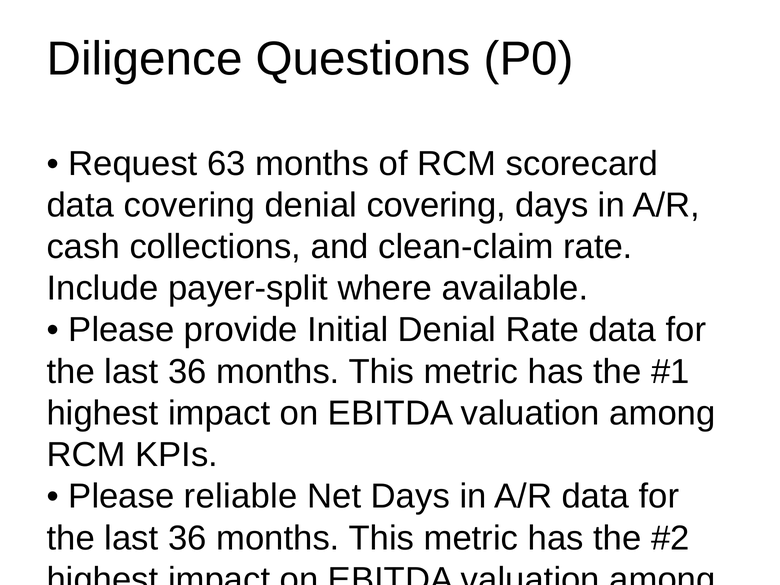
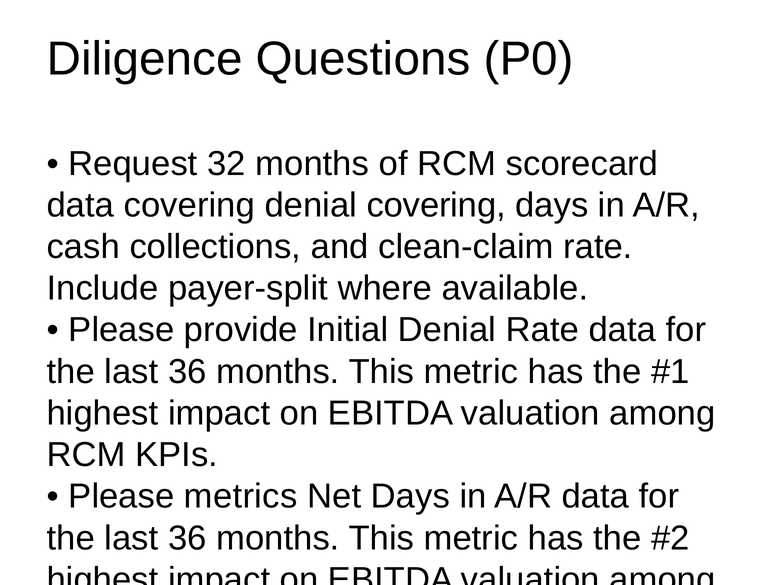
63: 63 -> 32 (226, 164)
reliable: reliable -> metrics (241, 496)
